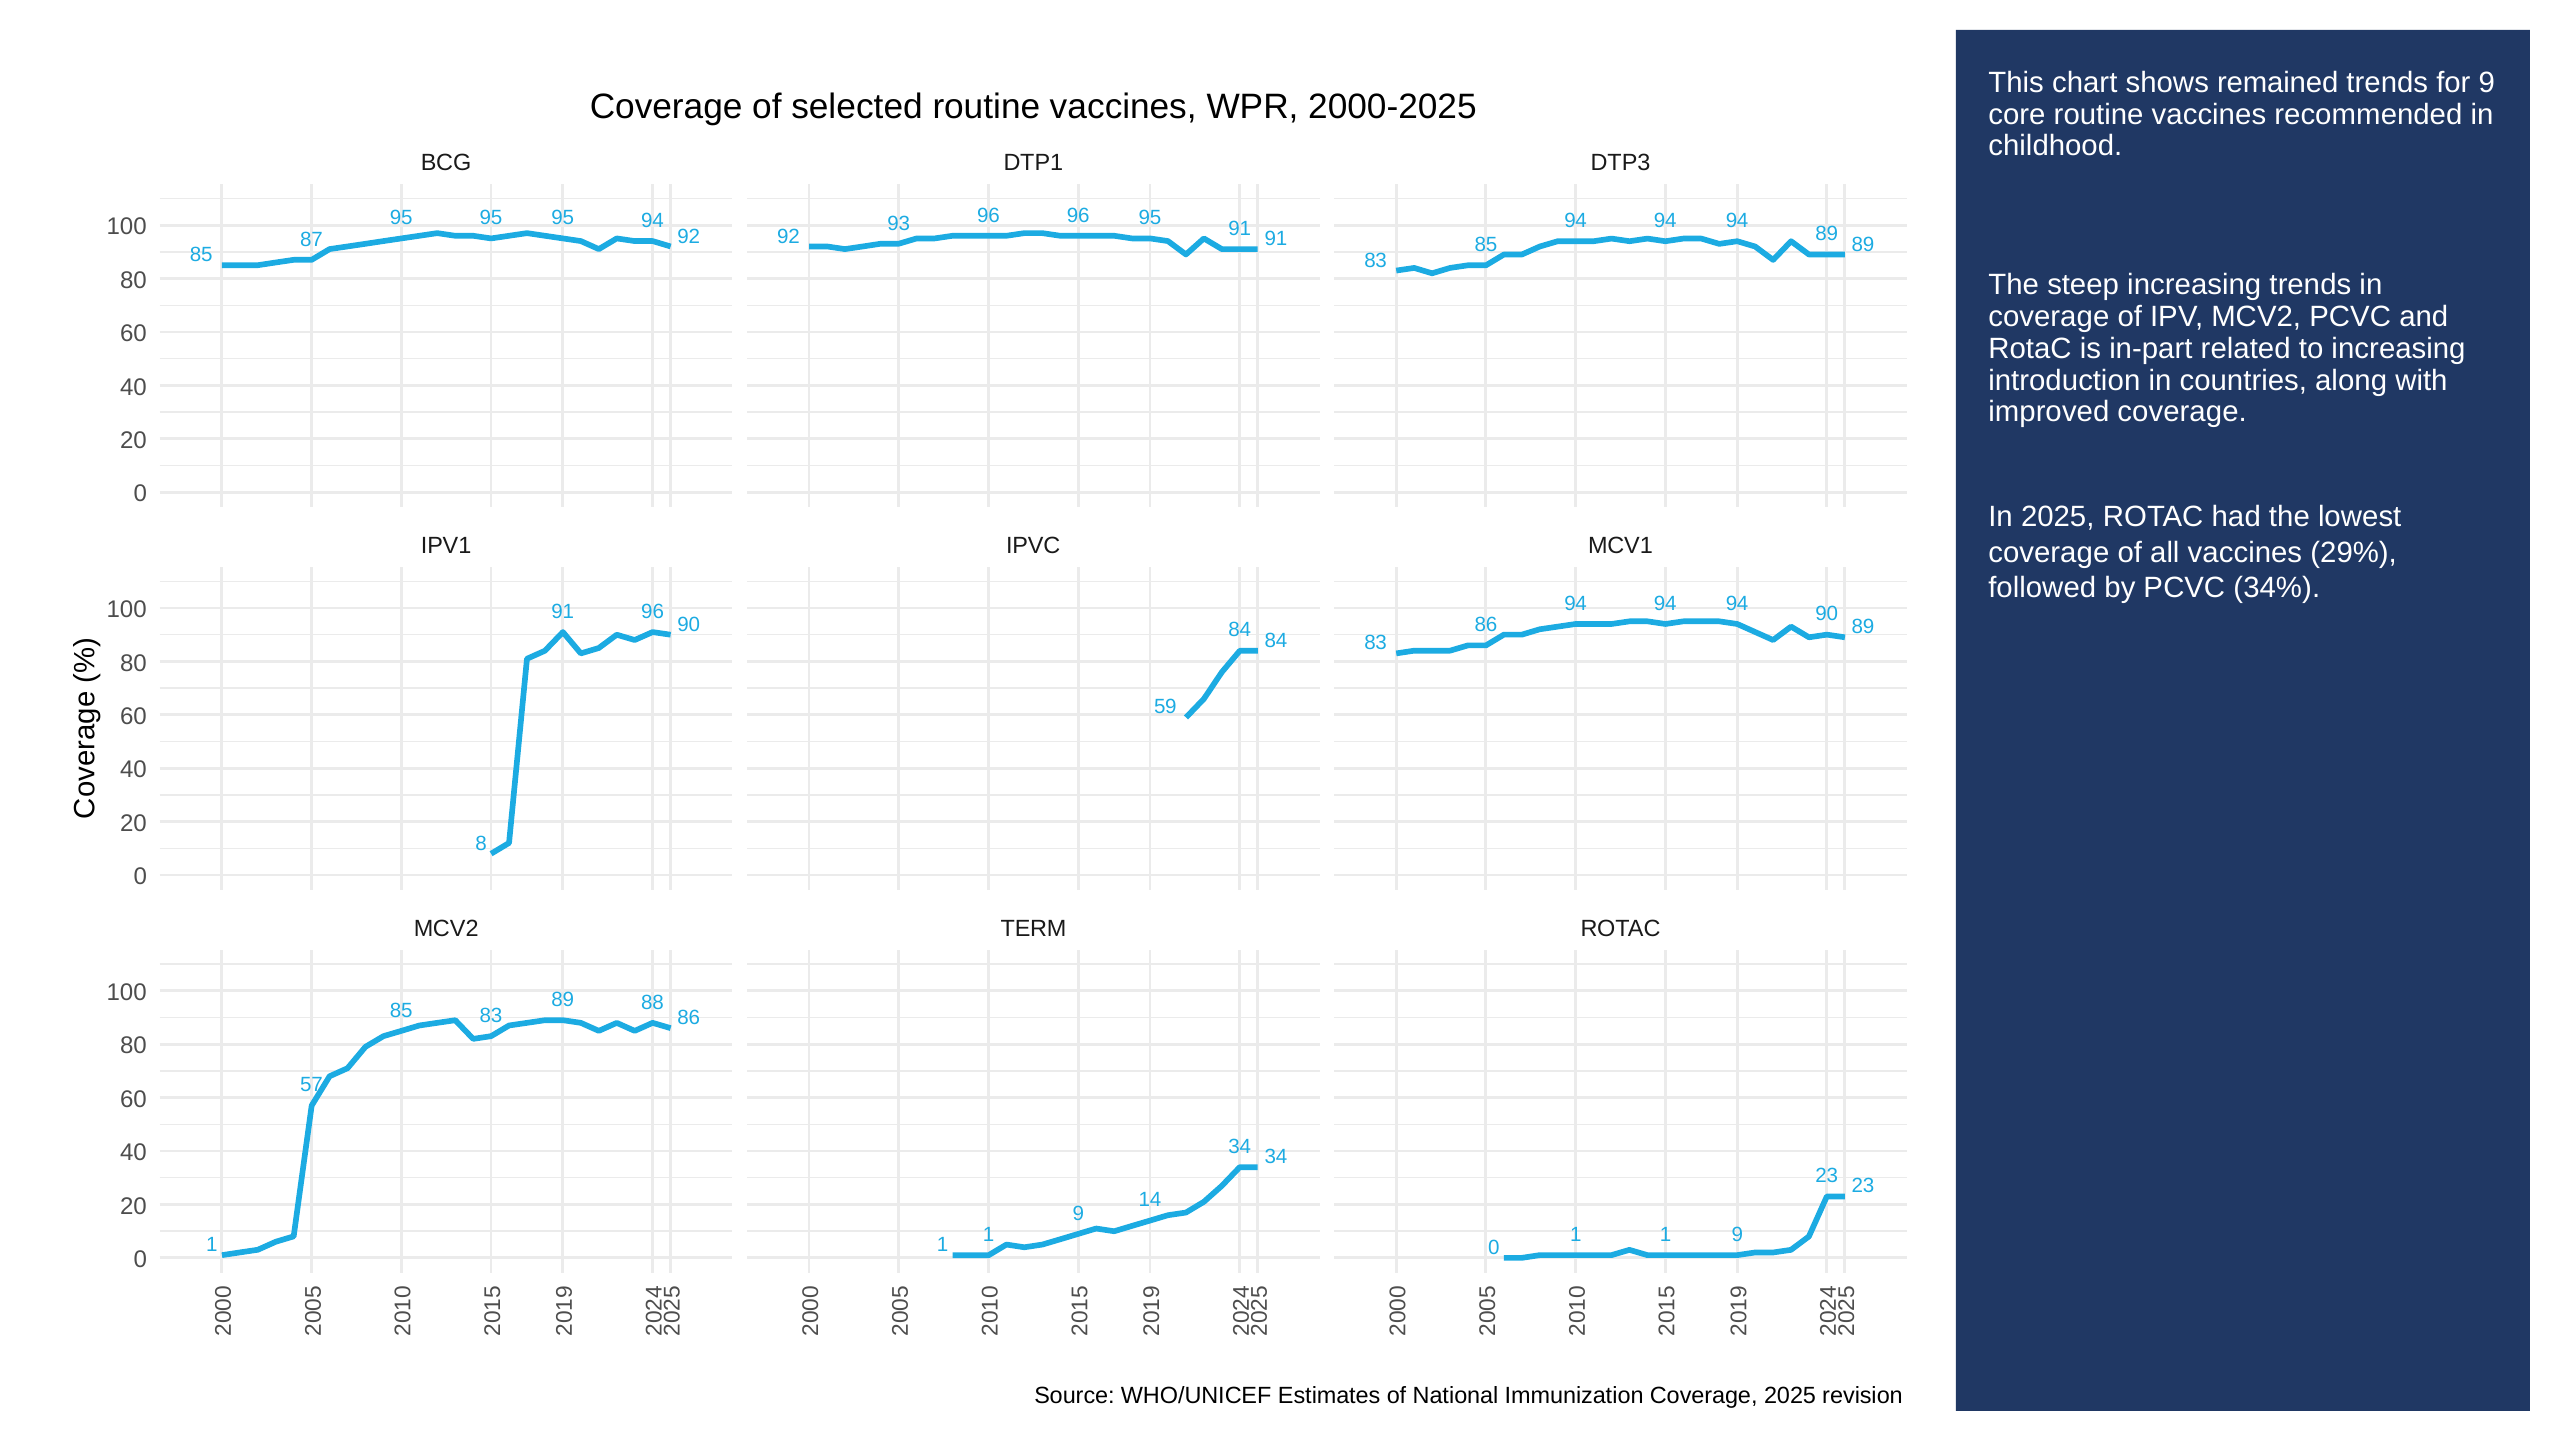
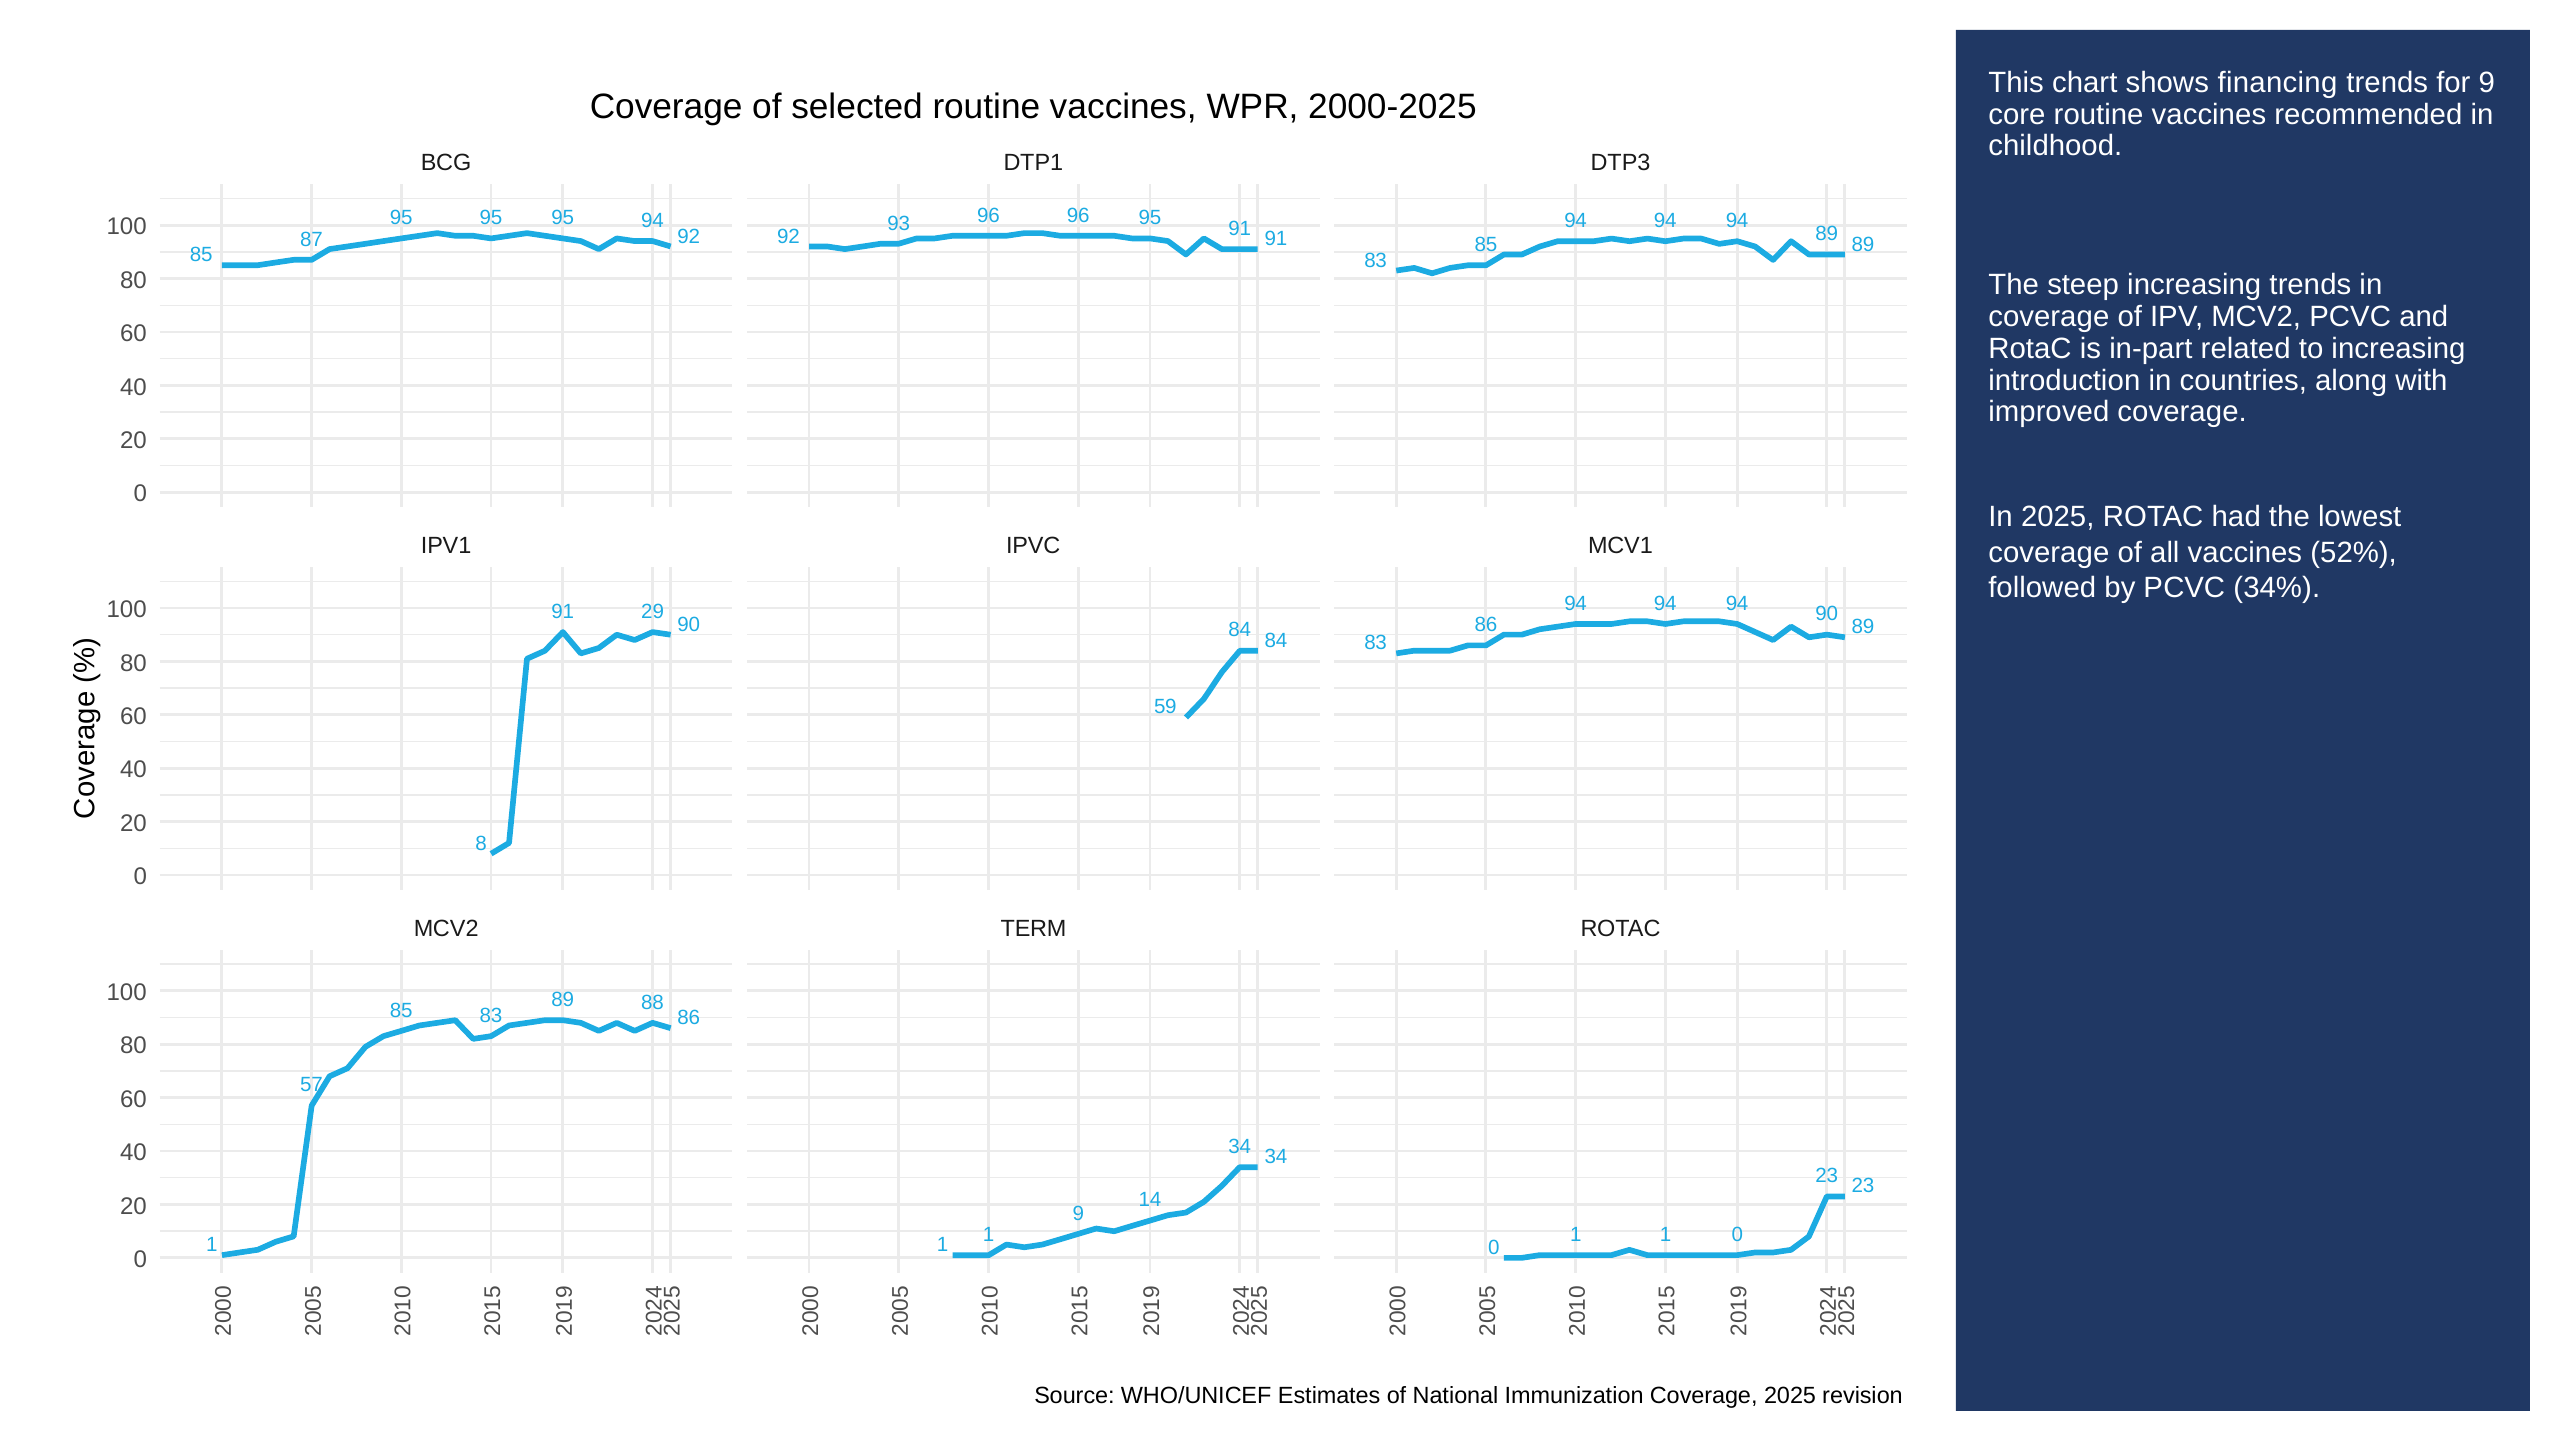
remained: remained -> financing (2278, 83)
29%: 29% -> 52% (2354, 552)
91 96: 96 -> 29 (653, 612)
1 1 9: 9 -> 0 (1737, 1235)
